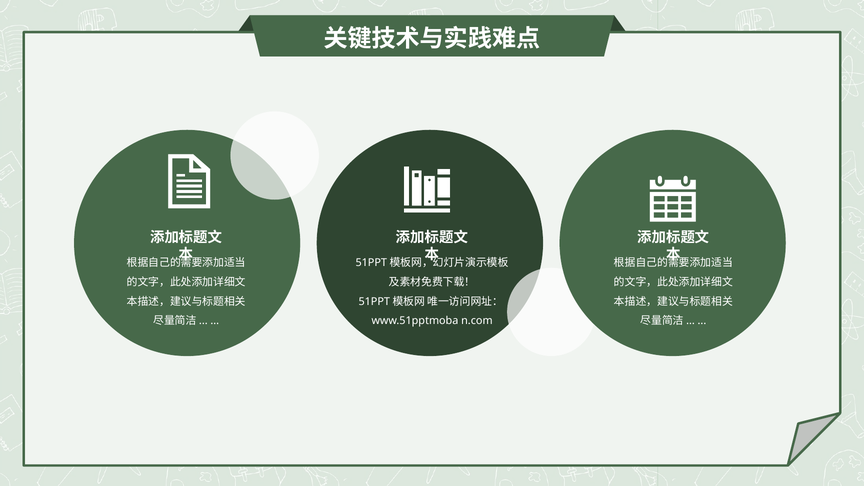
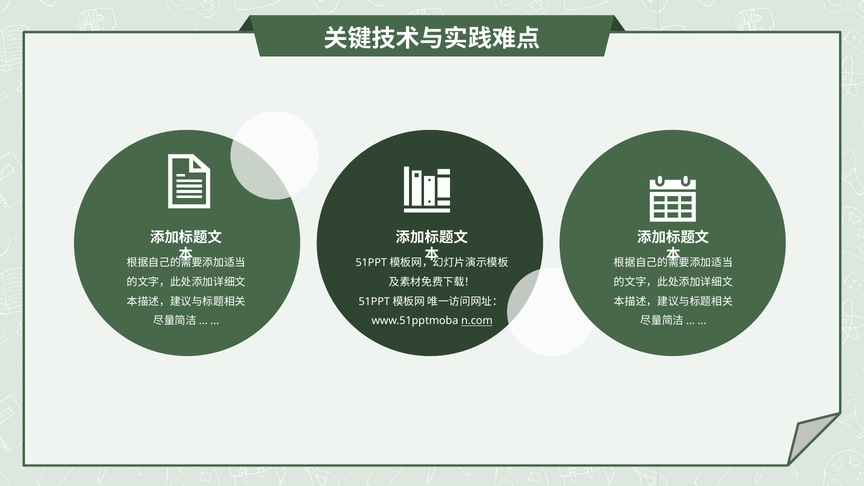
n.com underline: none -> present (477, 321)
